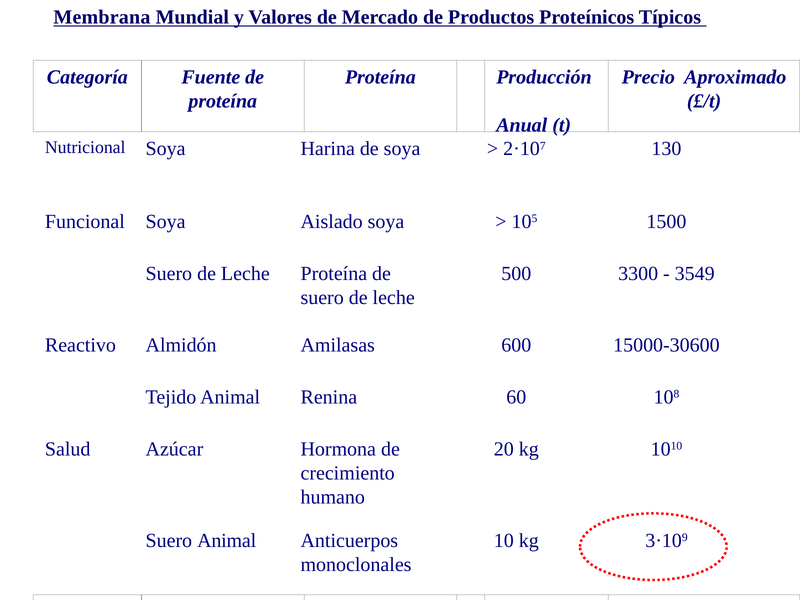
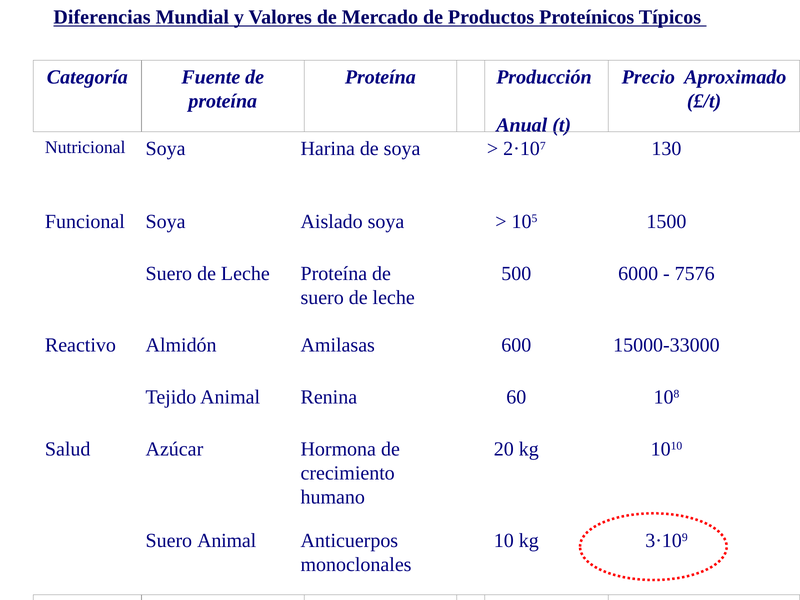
Membrana: Membrana -> Diferencias (102, 17)
3300: 3300 -> 6000 (638, 274)
3549: 3549 -> 7576 (695, 274)
15000-30600: 15000-30600 -> 15000-33000 (666, 345)
